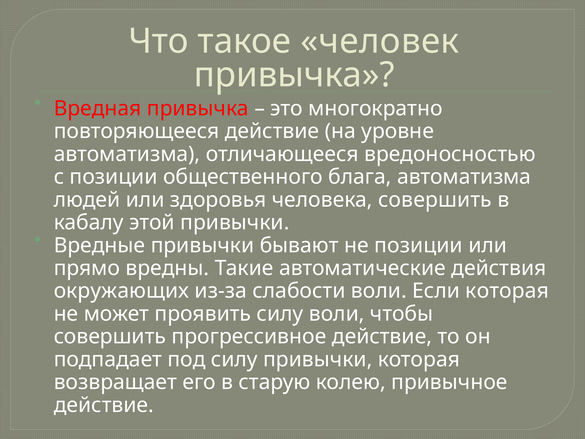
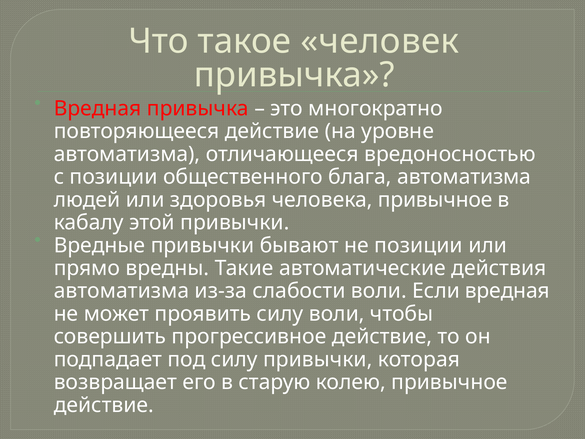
человека совершить: совершить -> привычное (435, 200)
окружающих: окружающих -> автоматизма (121, 291)
Если которая: которая -> вредная (507, 291)
